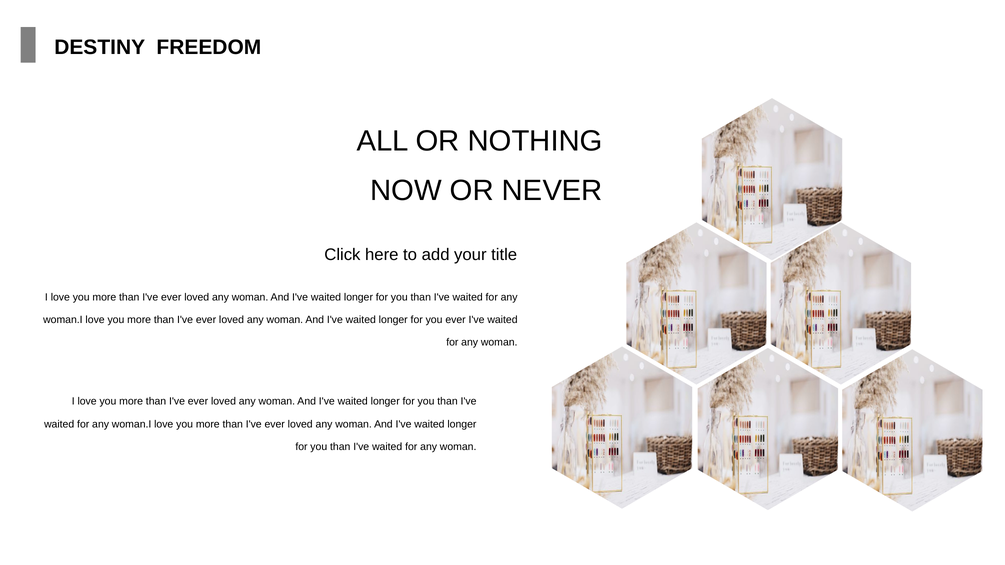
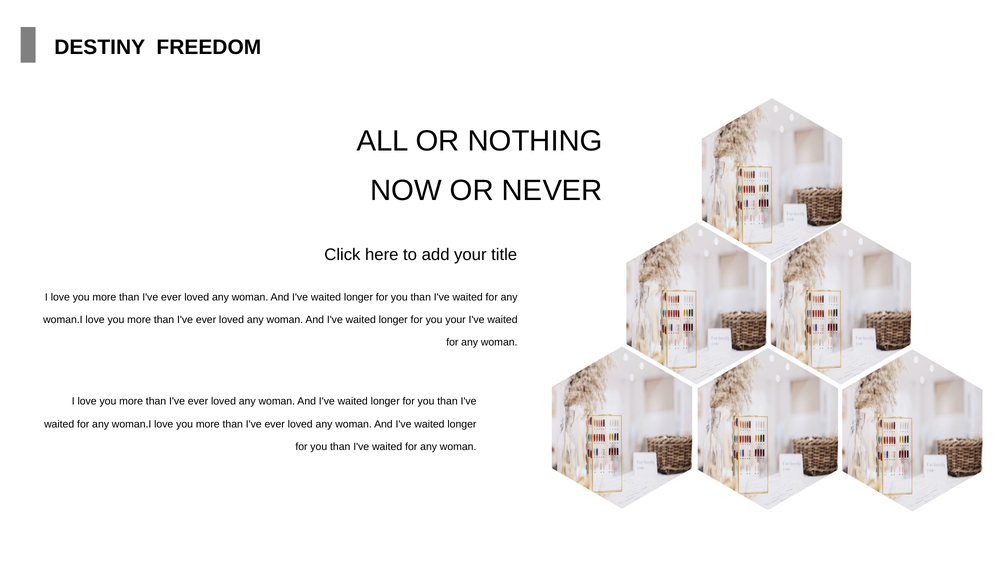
you ever: ever -> your (456, 320)
